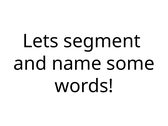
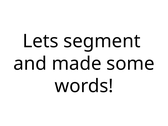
name: name -> made (77, 64)
